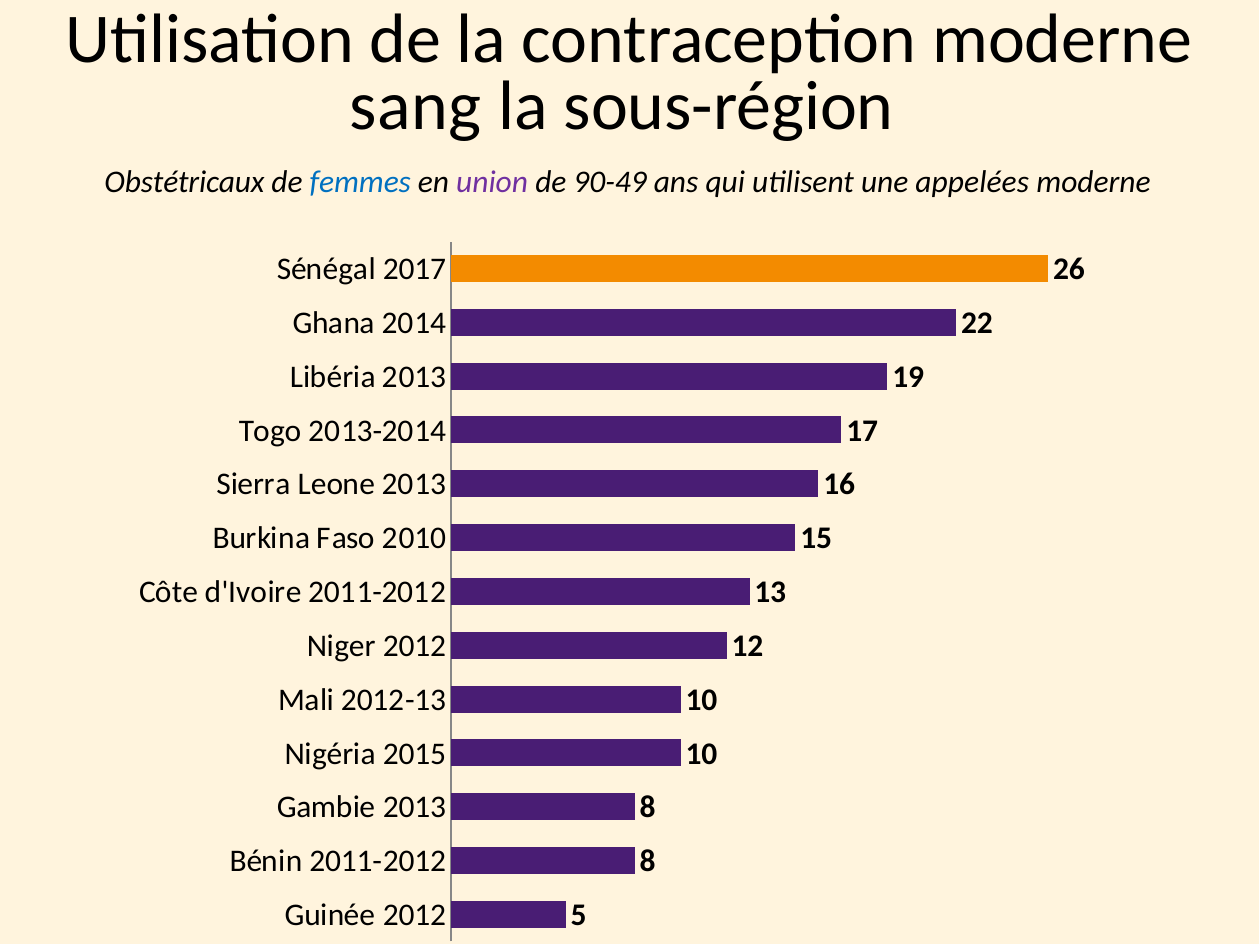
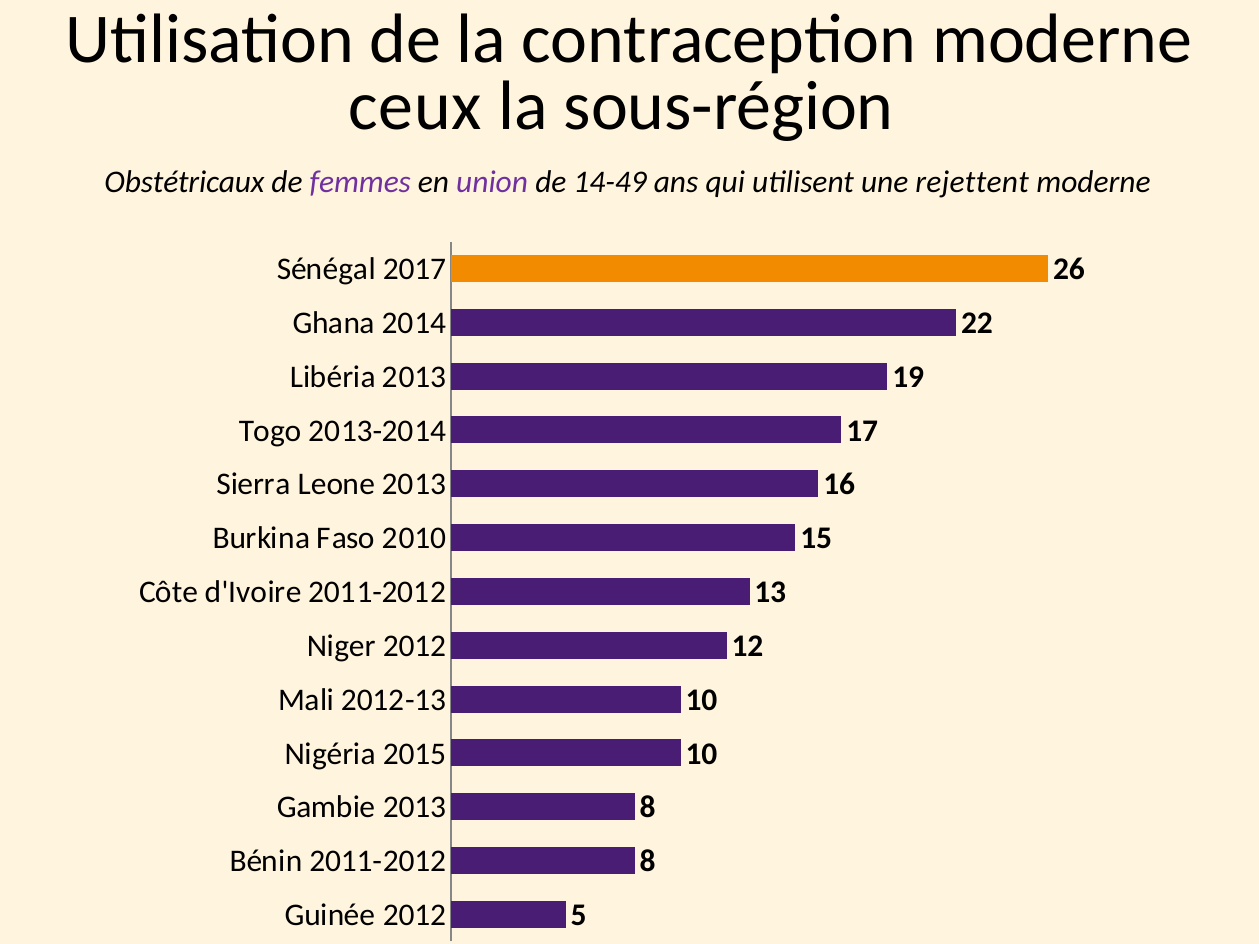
sang: sang -> ceux (415, 107)
femmes colour: blue -> purple (360, 182)
90-49: 90-49 -> 14-49 (610, 182)
appelées: appelées -> rejettent (972, 182)
